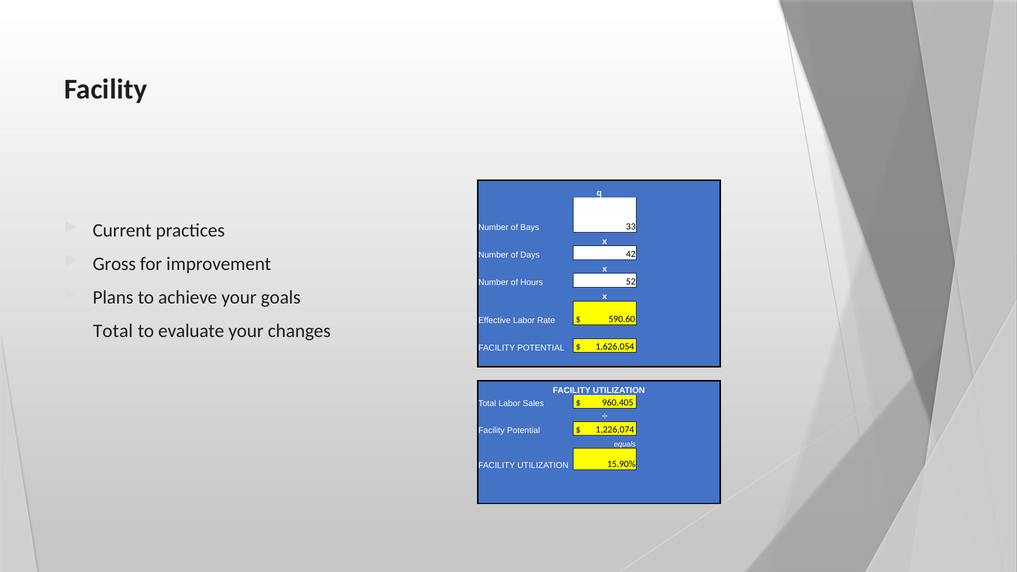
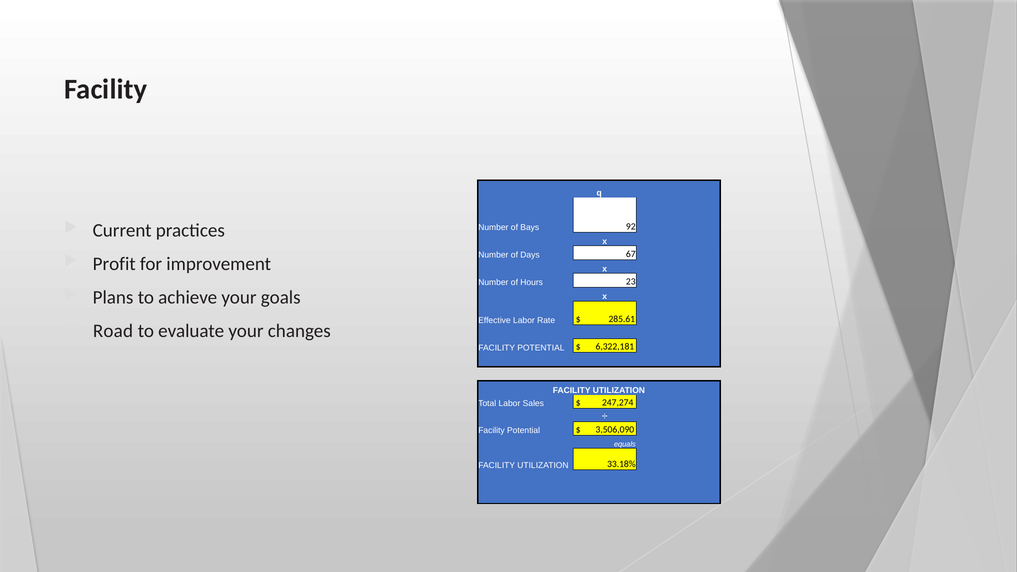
33: 33 -> 92 (631, 226)
42: 42 -> 67 (631, 254)
Gross: Gross -> Profit (114, 264)
52: 52 -> 23 (631, 282)
590.60: 590.60 -> 285.61 (622, 319)
Total: Total -> Road (113, 331)
1,626,054: 1,626,054 -> 6,322,181 (615, 347)
960,405: 960,405 -> 247,274 (618, 403)
1,226,074: 1,226,074 -> 3,506,090 (615, 429)
15.90%: 15.90% -> 33.18% (621, 464)
